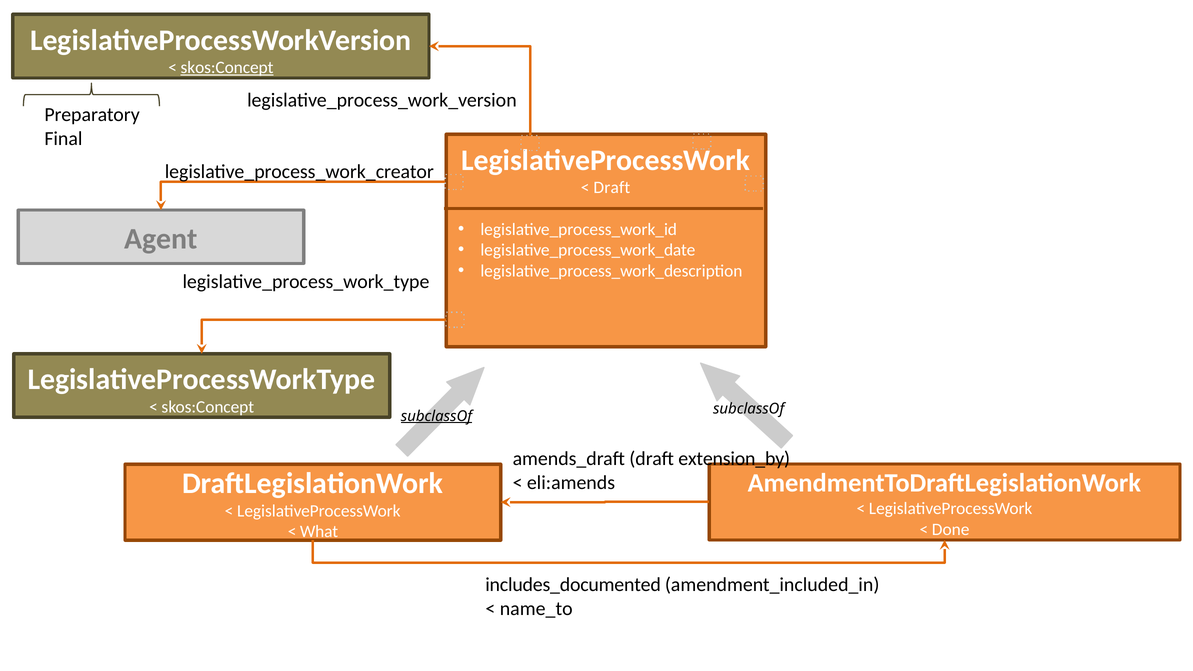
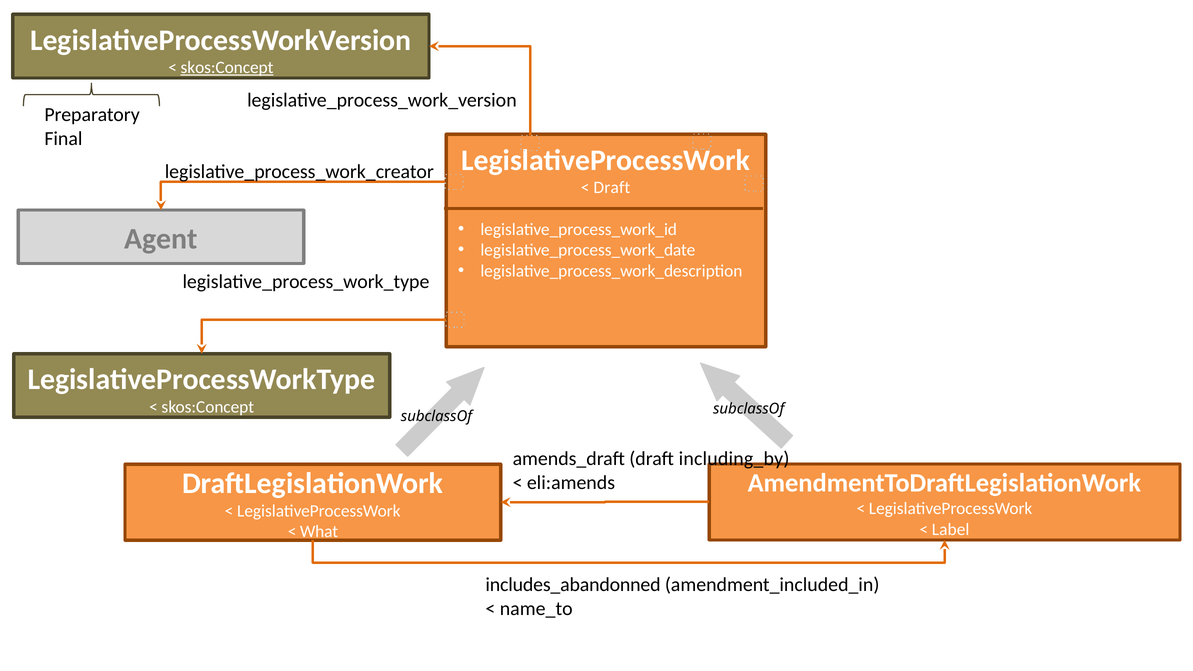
subclassOf underline: present -> none (436, 416)
extension_by: extension_by -> including_by (734, 459)
Done: Done -> Label (951, 530)
includes_documented: includes_documented -> includes_abandonned (573, 585)
